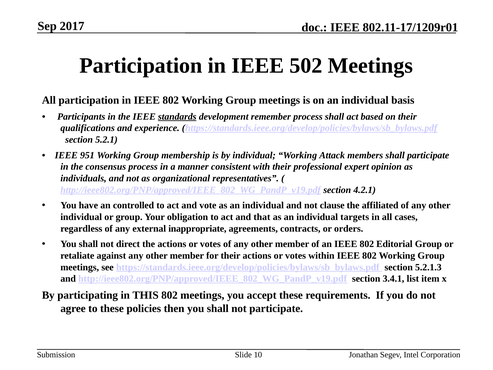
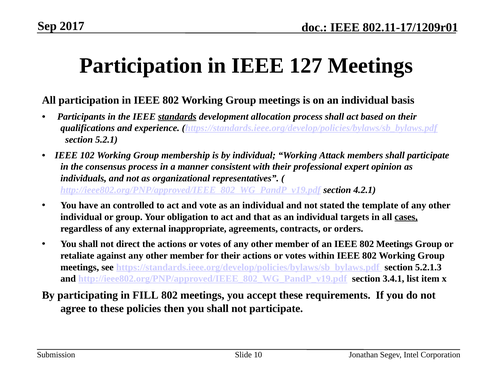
502: 502 -> 127 (306, 66)
remember: remember -> allocation (271, 117)
951: 951 -> 102 (87, 155)
clause: clause -> stated (332, 205)
affiliated: affiliated -> template (380, 205)
cases underline: none -> present (406, 217)
IEEE 802 Editorial: Editorial -> Meetings (394, 244)
THIS: THIS -> FILL (145, 295)
